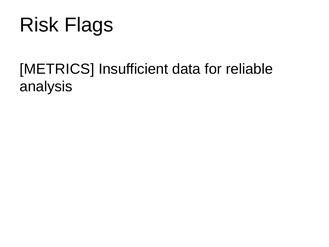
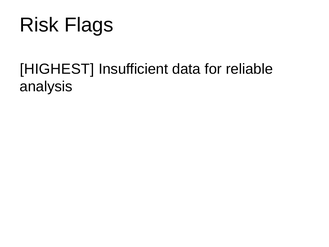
METRICS: METRICS -> HIGHEST (57, 69)
